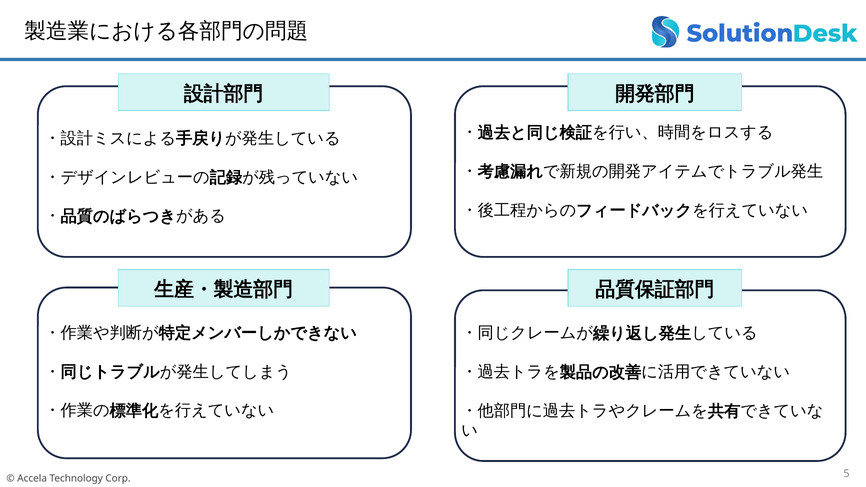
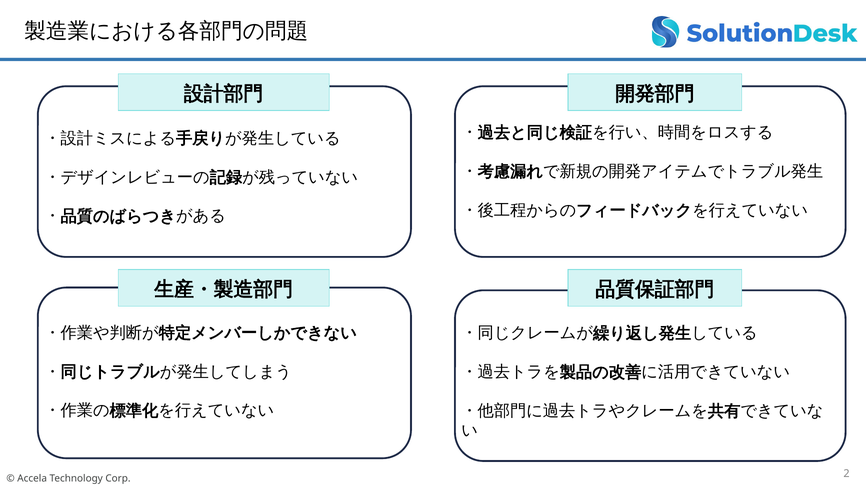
5: 5 -> 2 (846, 474)
